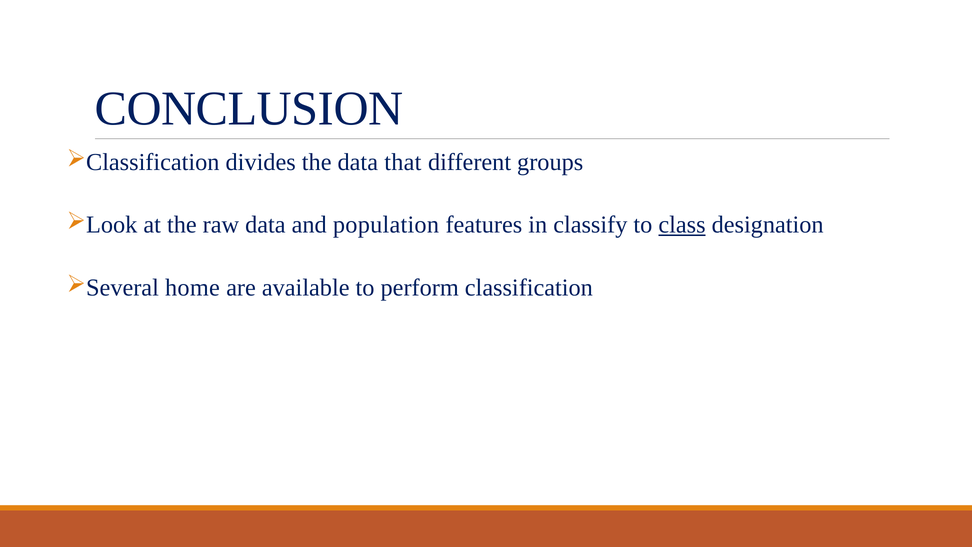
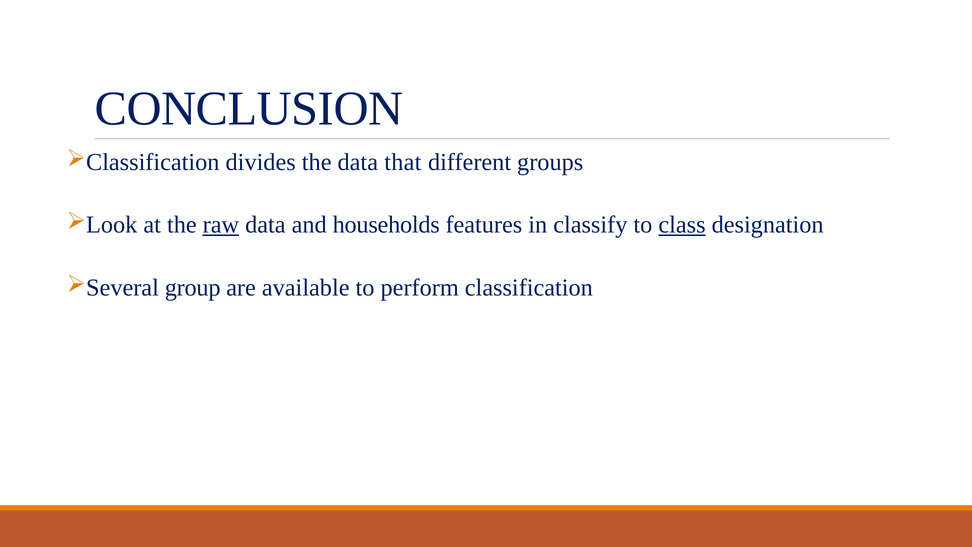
raw underline: none -> present (221, 225)
population: population -> households (386, 225)
home: home -> group (193, 288)
